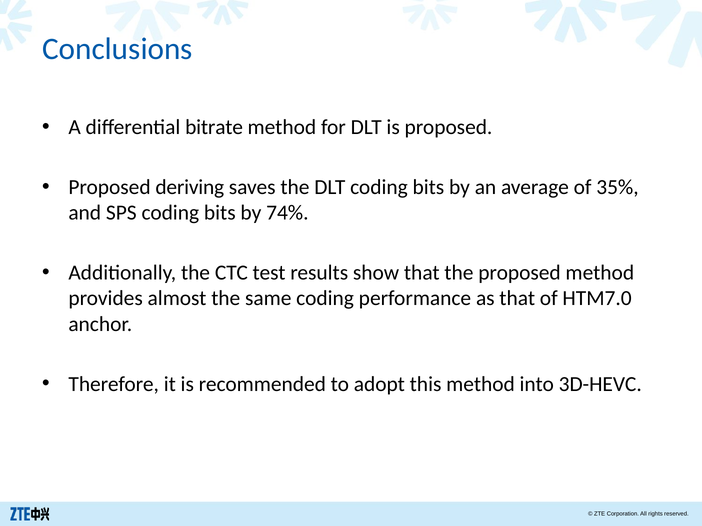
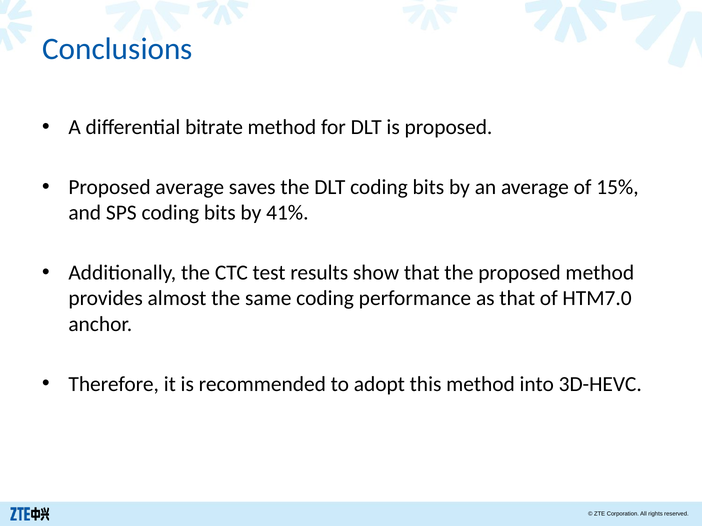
Proposed deriving: deriving -> average (190, 187)
35%: 35% -> 15% (617, 187)
74%: 74% -> 41% (287, 213)
